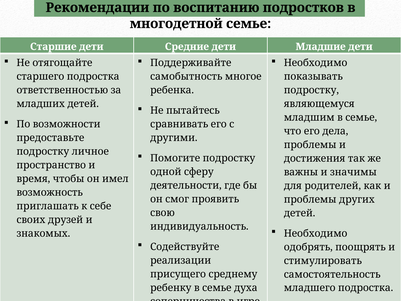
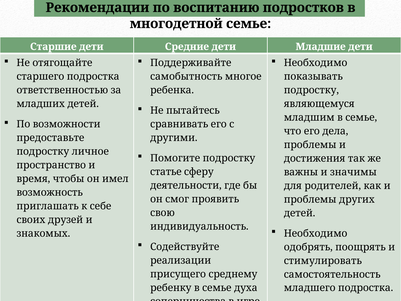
одной: одной -> статье (166, 172)
